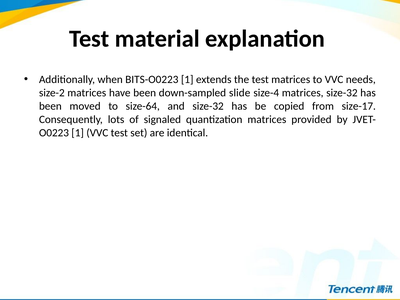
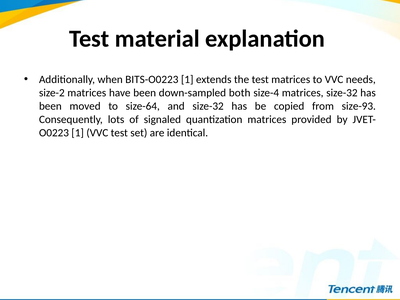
slide: slide -> both (240, 93)
size-17: size-17 -> size-93 (359, 106)
